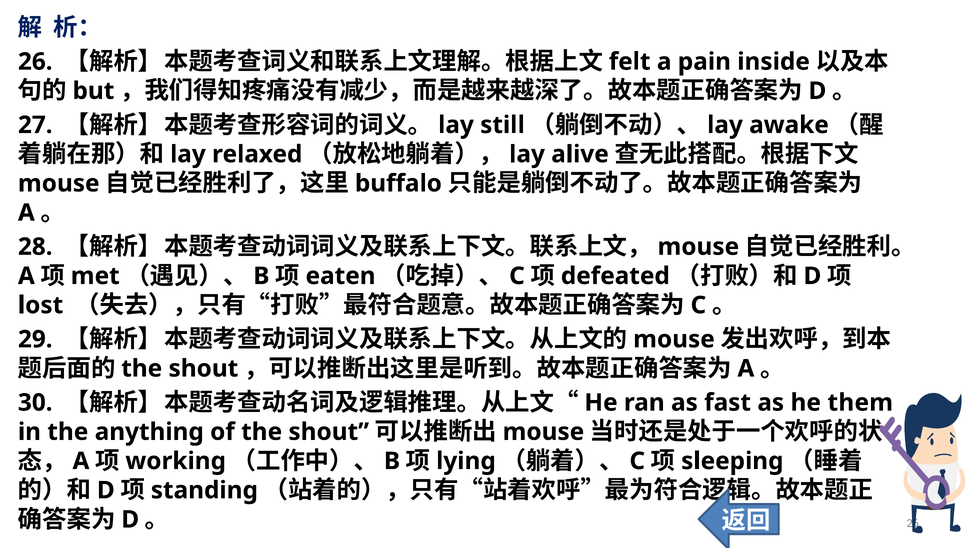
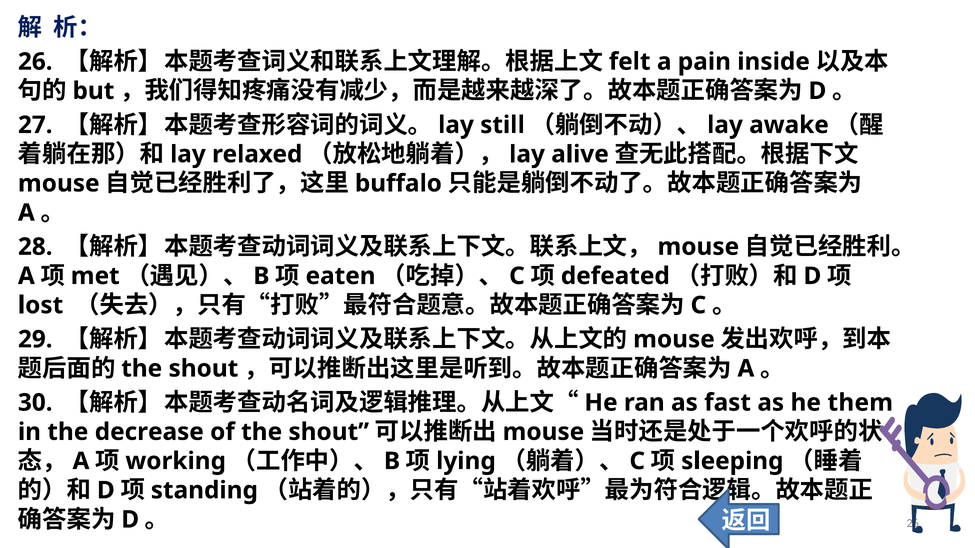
anything: anything -> decrease (149, 432)
